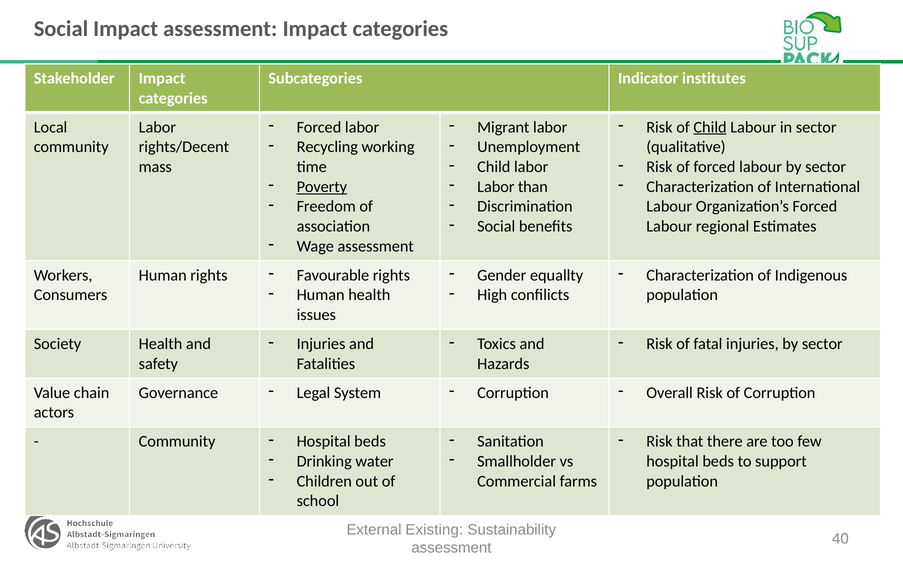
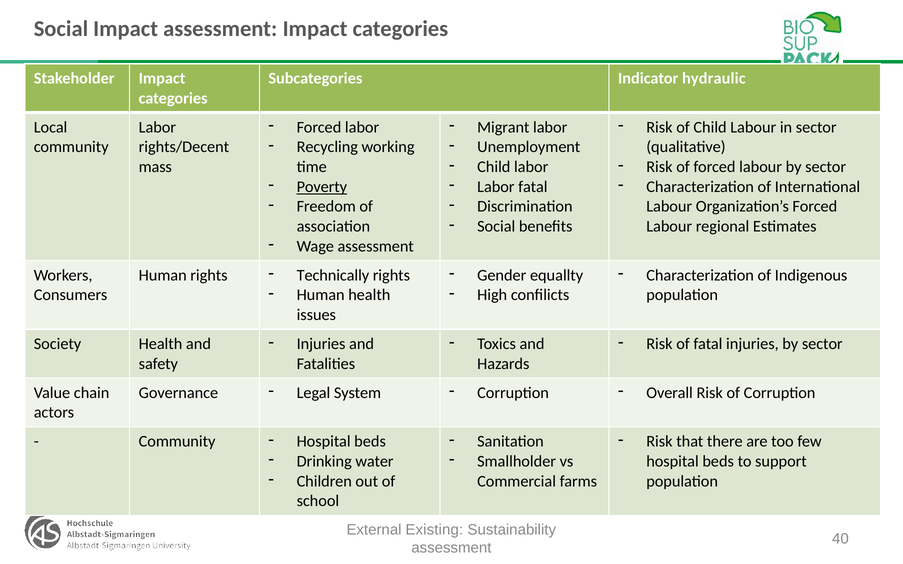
institutes: institutes -> hydraulic (714, 78)
Child underline: present -> none (710, 127)
Labor than: than -> fatal (533, 187)
Favourable: Favourable -> Technically (333, 275)
